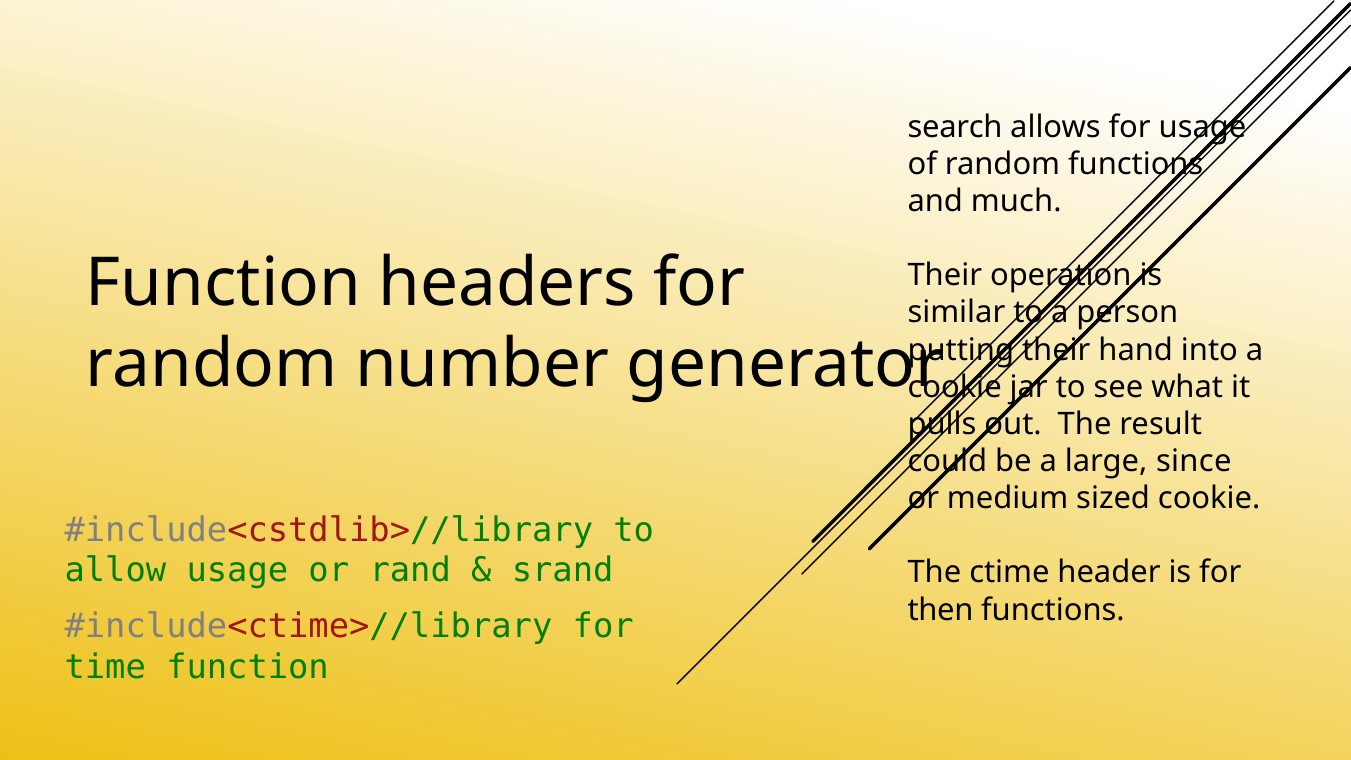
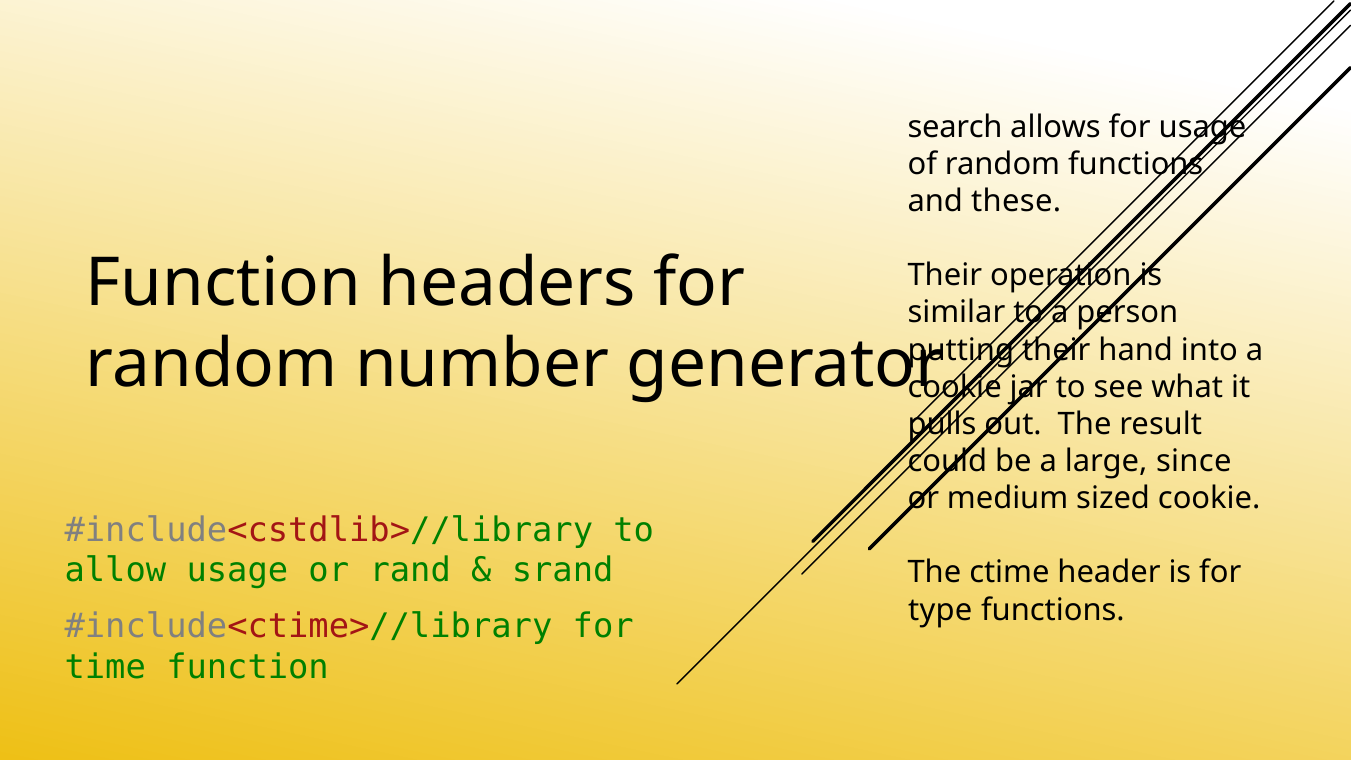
much: much -> these (1016, 201)
then: then -> type (940, 610)
